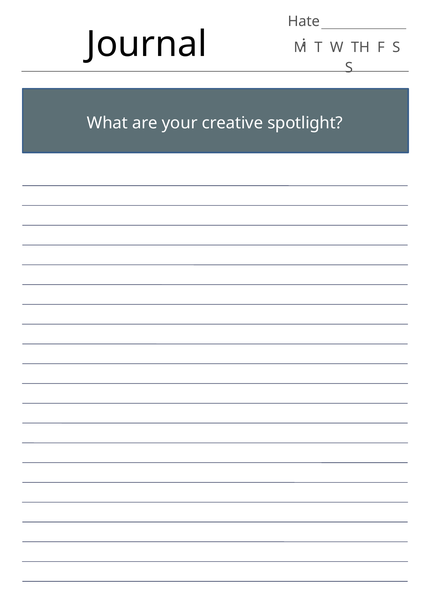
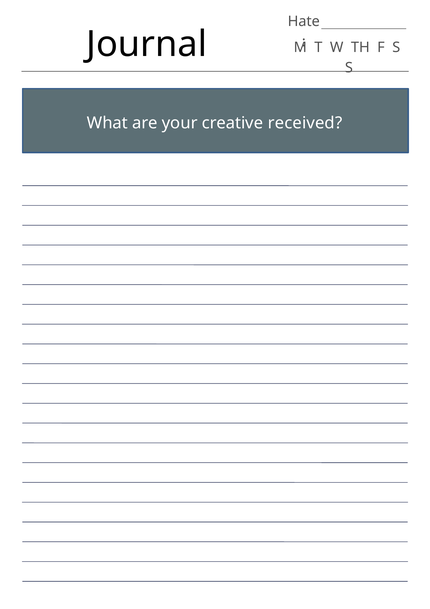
spotlight: spotlight -> received (305, 123)
